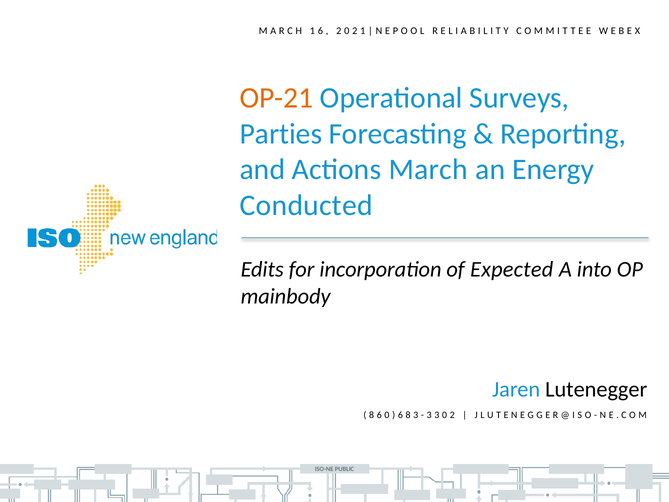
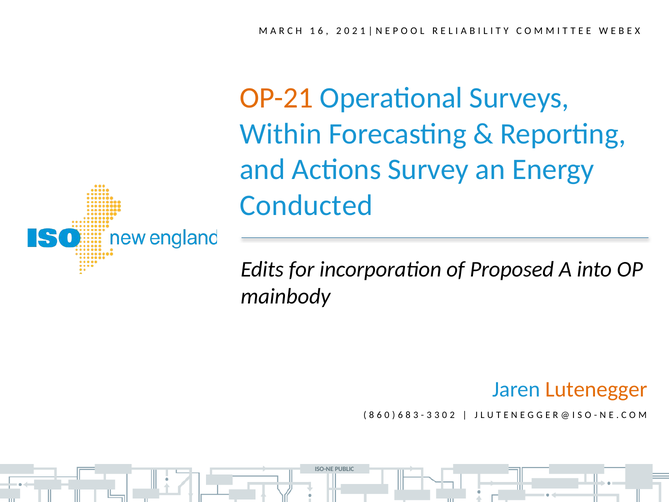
Parties: Parties -> Within (281, 134)
March: March -> Survey (428, 169)
Expected: Expected -> Proposed (512, 269)
Lutenegger colour: black -> orange (596, 389)
